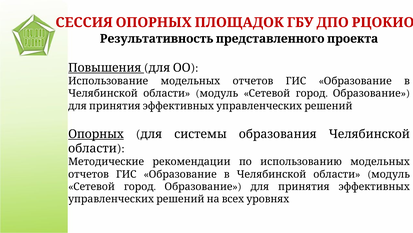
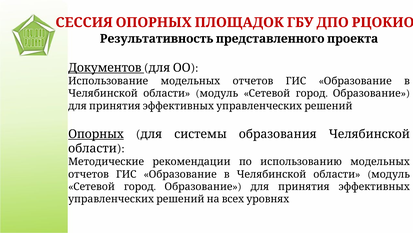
Повышения: Повышения -> Документов (105, 68)
